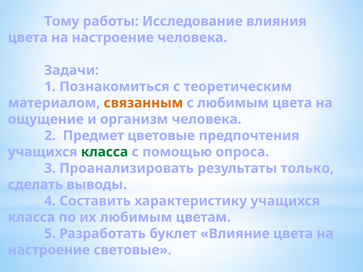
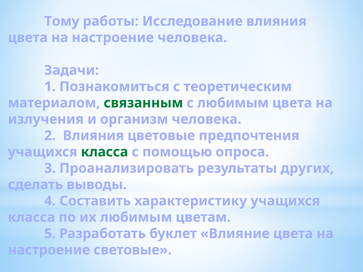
связанным colour: orange -> green (143, 103)
ощущение: ощущение -> излучения (46, 119)
2 Предмет: Предмет -> Влияния (93, 136)
только: только -> других (307, 168)
